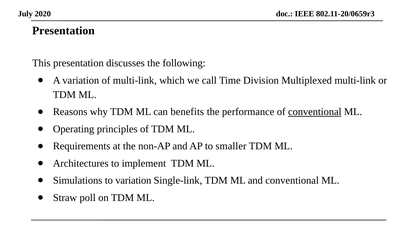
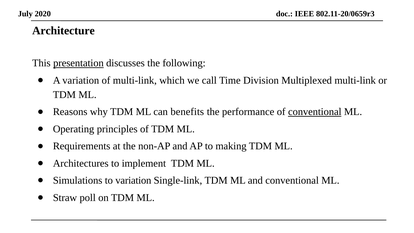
Presentation: Presentation -> Architecture (63, 31)
presentation underline: none -> present (78, 63)
smaller: smaller -> making (231, 146)
